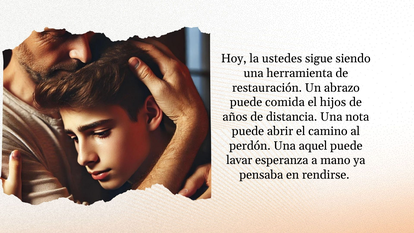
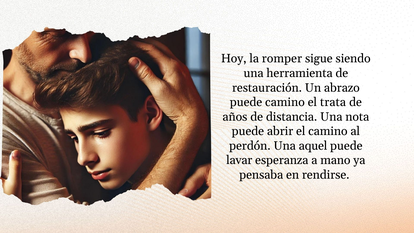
ustedes: ustedes -> romper (282, 59)
puede comida: comida -> camino (285, 102)
hijos: hijos -> trata (333, 102)
